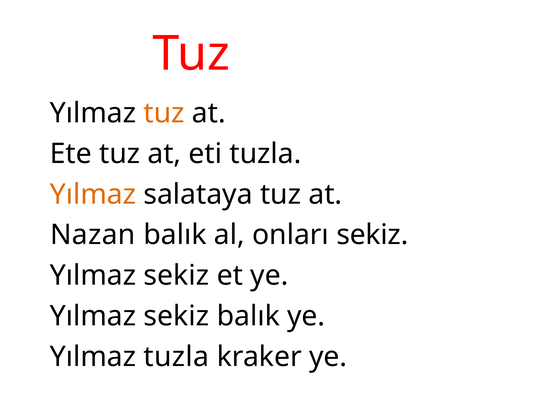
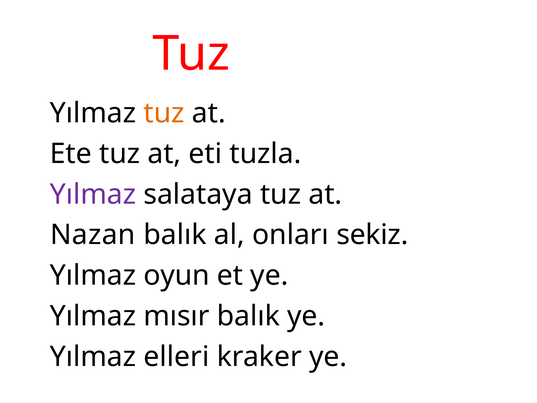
Yılmaz colour: orange -> purple (93, 194)
sekiz: sekiz -> oyun (177, 275)
sekiz: sekiz -> mısır (177, 316)
Yılmaz tuzla: tuzla -> elleri (176, 357)
